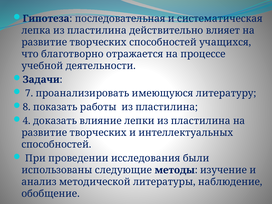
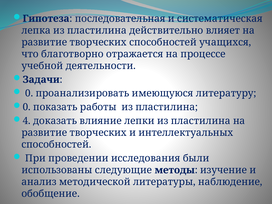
7: 7 -> 0 (29, 93)
8: 8 -> 0 (27, 107)
